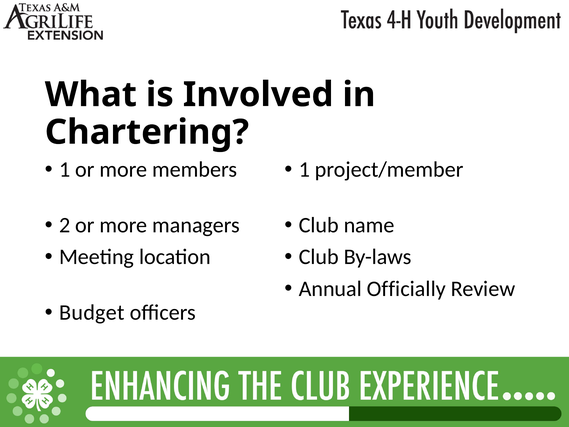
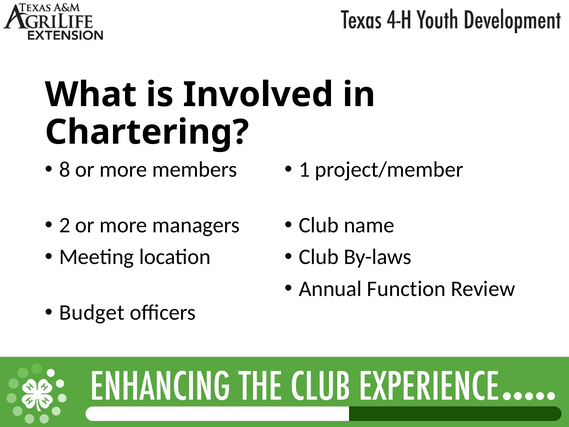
1: 1 -> 8 (65, 169)
Officially: Officially -> Function (406, 289)
